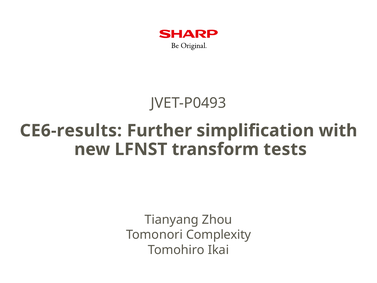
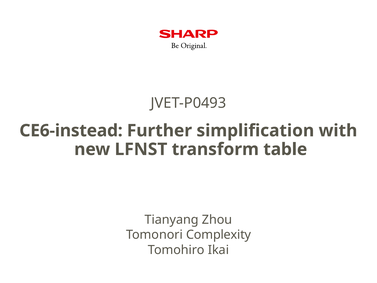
CE6-results: CE6-results -> CE6-instead (71, 131)
tests: tests -> table (285, 149)
